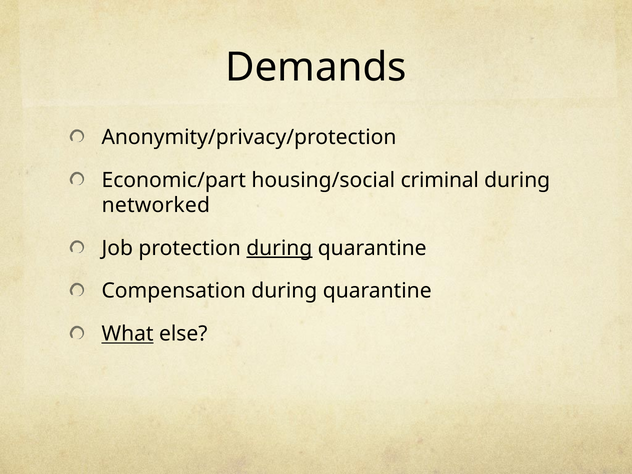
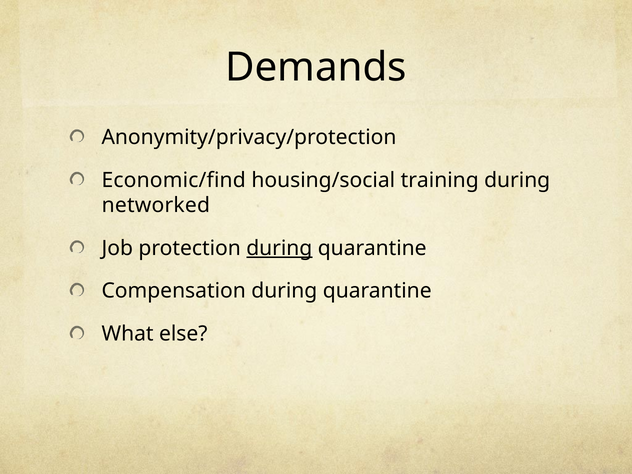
Economic/part: Economic/part -> Economic/find (174, 180)
criminal: criminal -> training (440, 180)
What underline: present -> none (128, 334)
